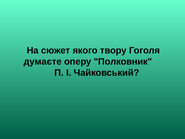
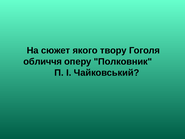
думаєте: думаєте -> обличчя (43, 61)
